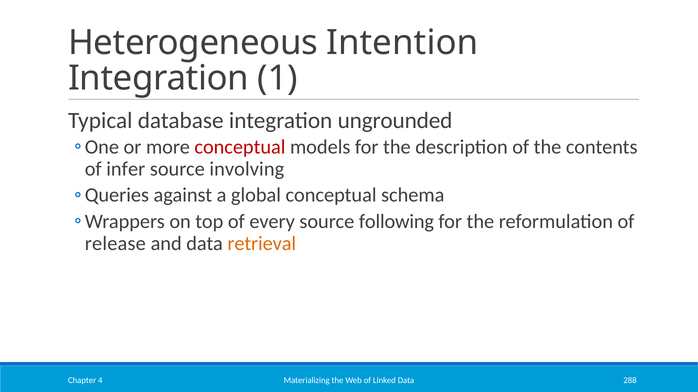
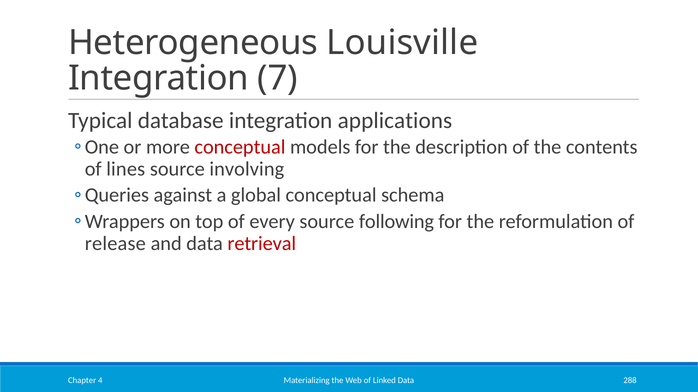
Intention: Intention -> Louisville (402, 43)
1: 1 -> 7 (278, 78)
ungrounded: ungrounded -> applications (395, 121)
infer: infer -> lines (126, 169)
retrieval colour: orange -> red (262, 244)
